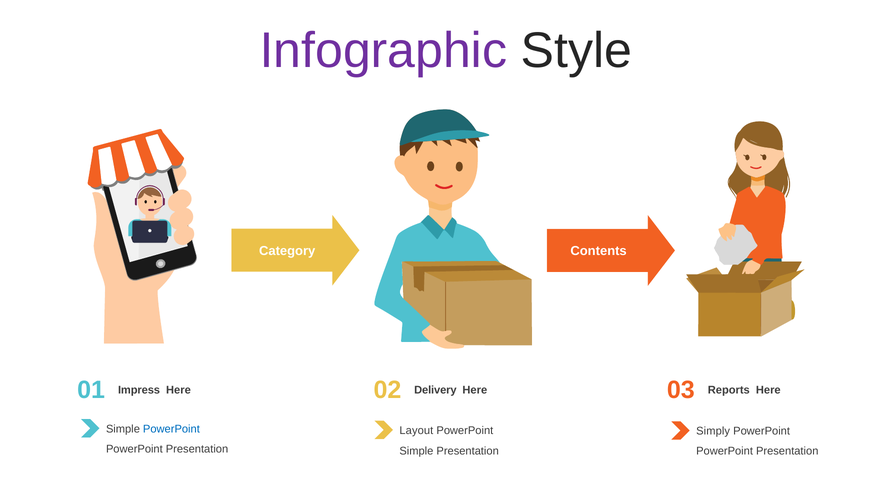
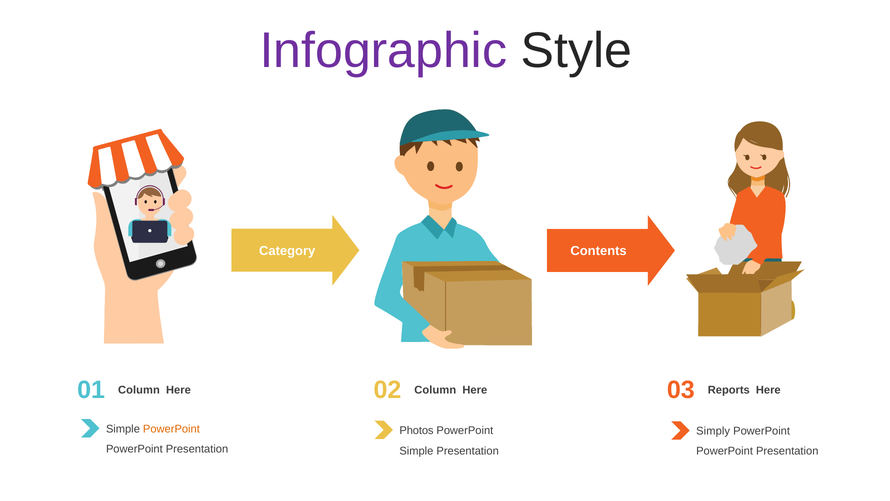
01 Impress: Impress -> Column (139, 390)
02 Delivery: Delivery -> Column (435, 390)
PowerPoint colour: blue -> orange (171, 429)
Layout: Layout -> Photos (416, 430)
